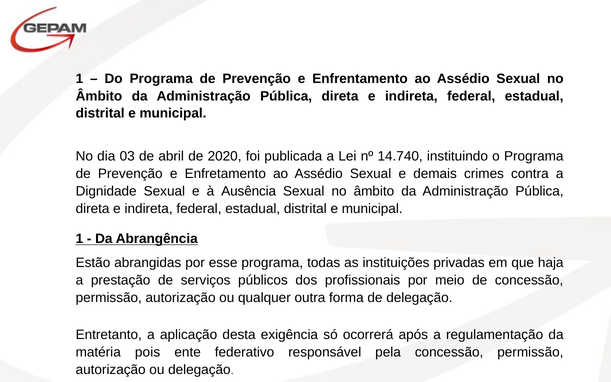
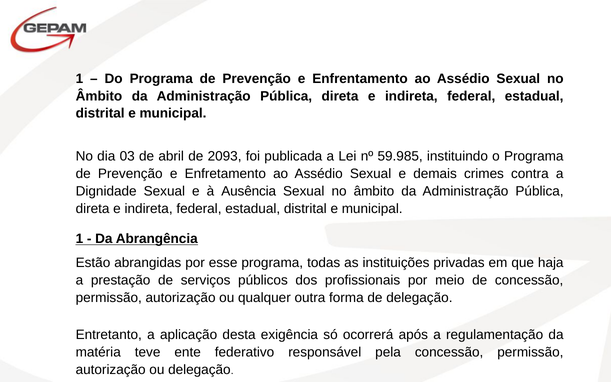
2020: 2020 -> 2093 (225, 156)
14.740: 14.740 -> 59.985 (400, 156)
pois: pois -> teve (148, 352)
